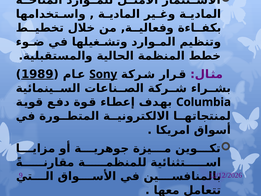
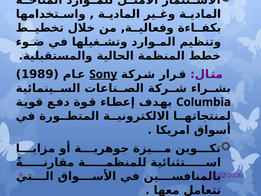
1989 underline: present -> none (37, 74)
